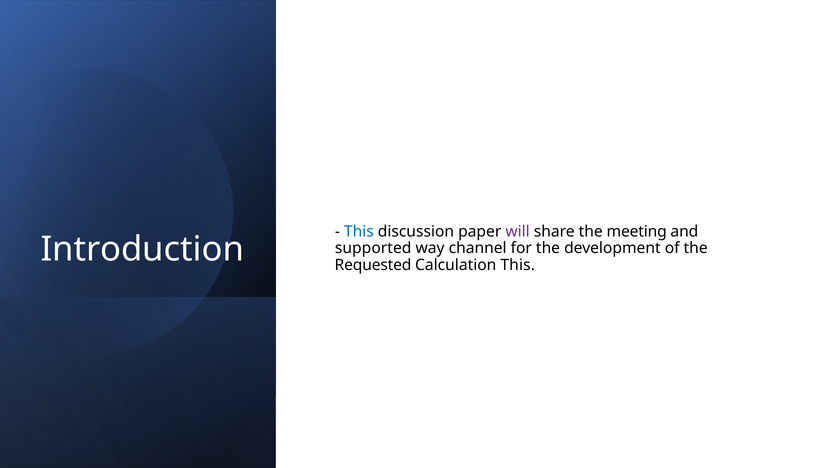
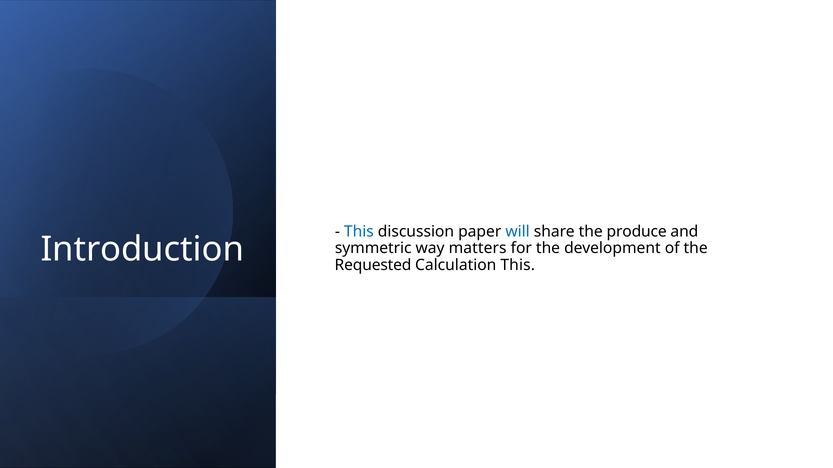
will colour: purple -> blue (518, 232)
meeting: meeting -> produce (637, 232)
supported: supported -> symmetric (373, 249)
channel: channel -> matters (478, 249)
